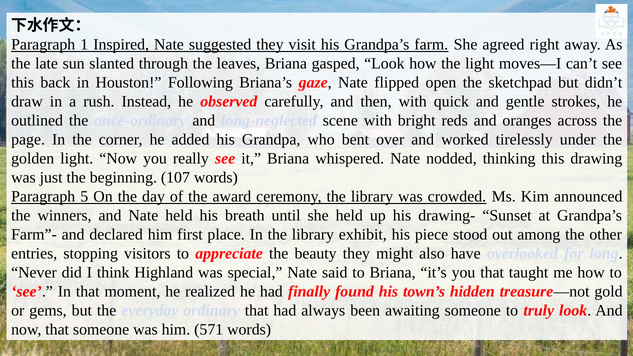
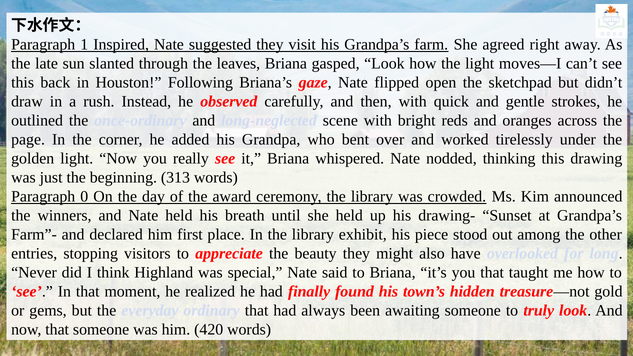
107: 107 -> 313 (175, 177)
5: 5 -> 0 (84, 196)
571: 571 -> 420 (209, 329)
